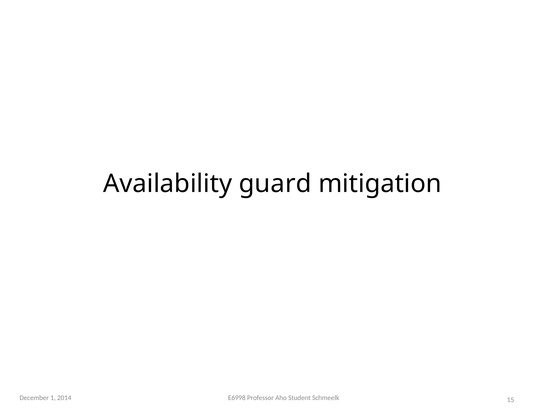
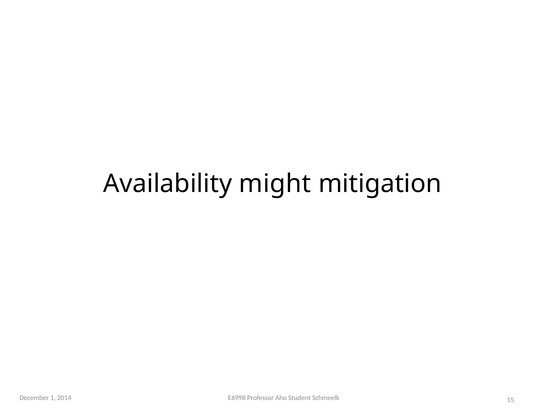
guard: guard -> might (275, 184)
